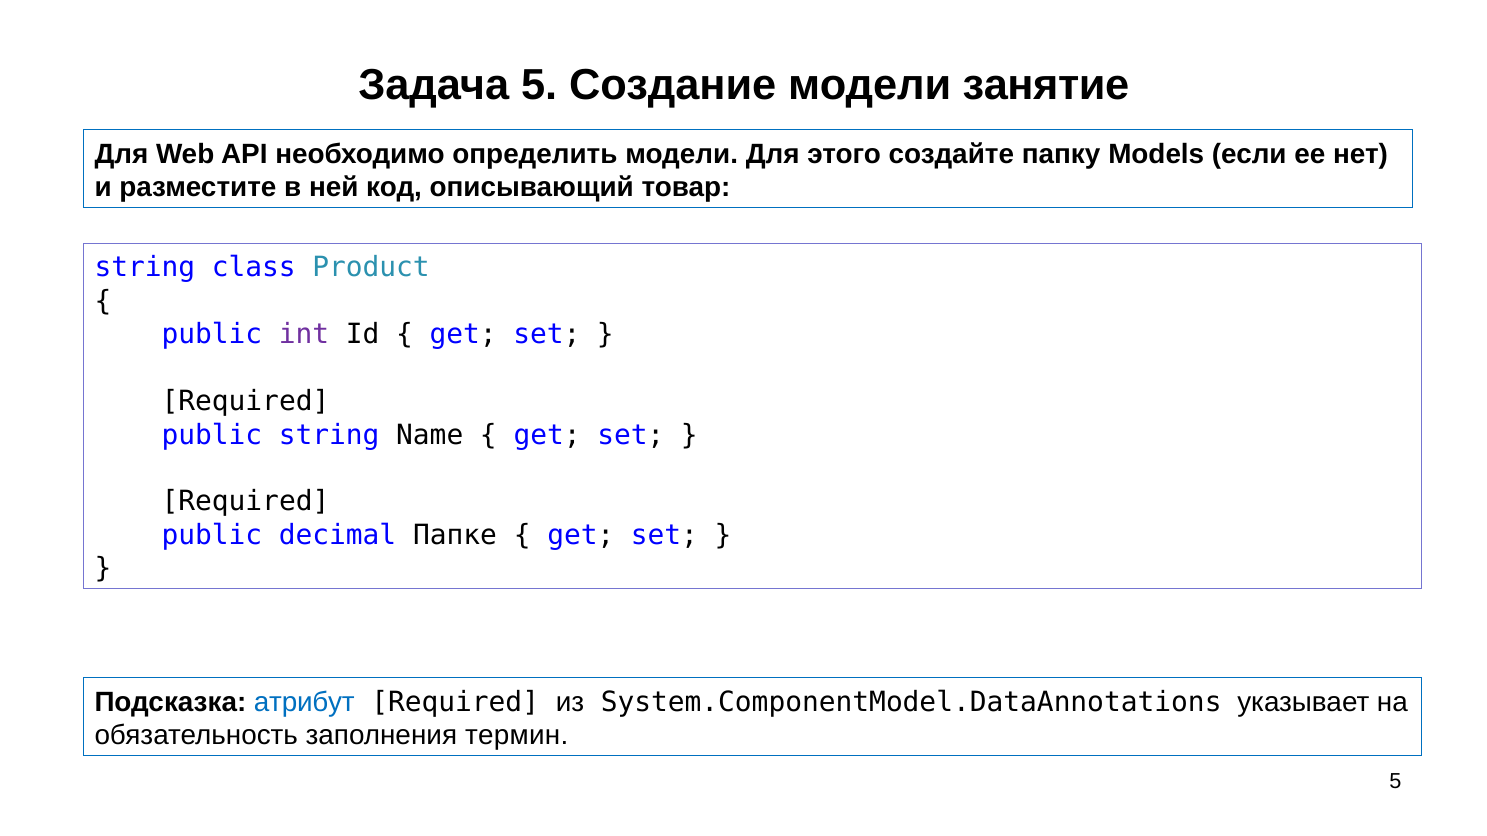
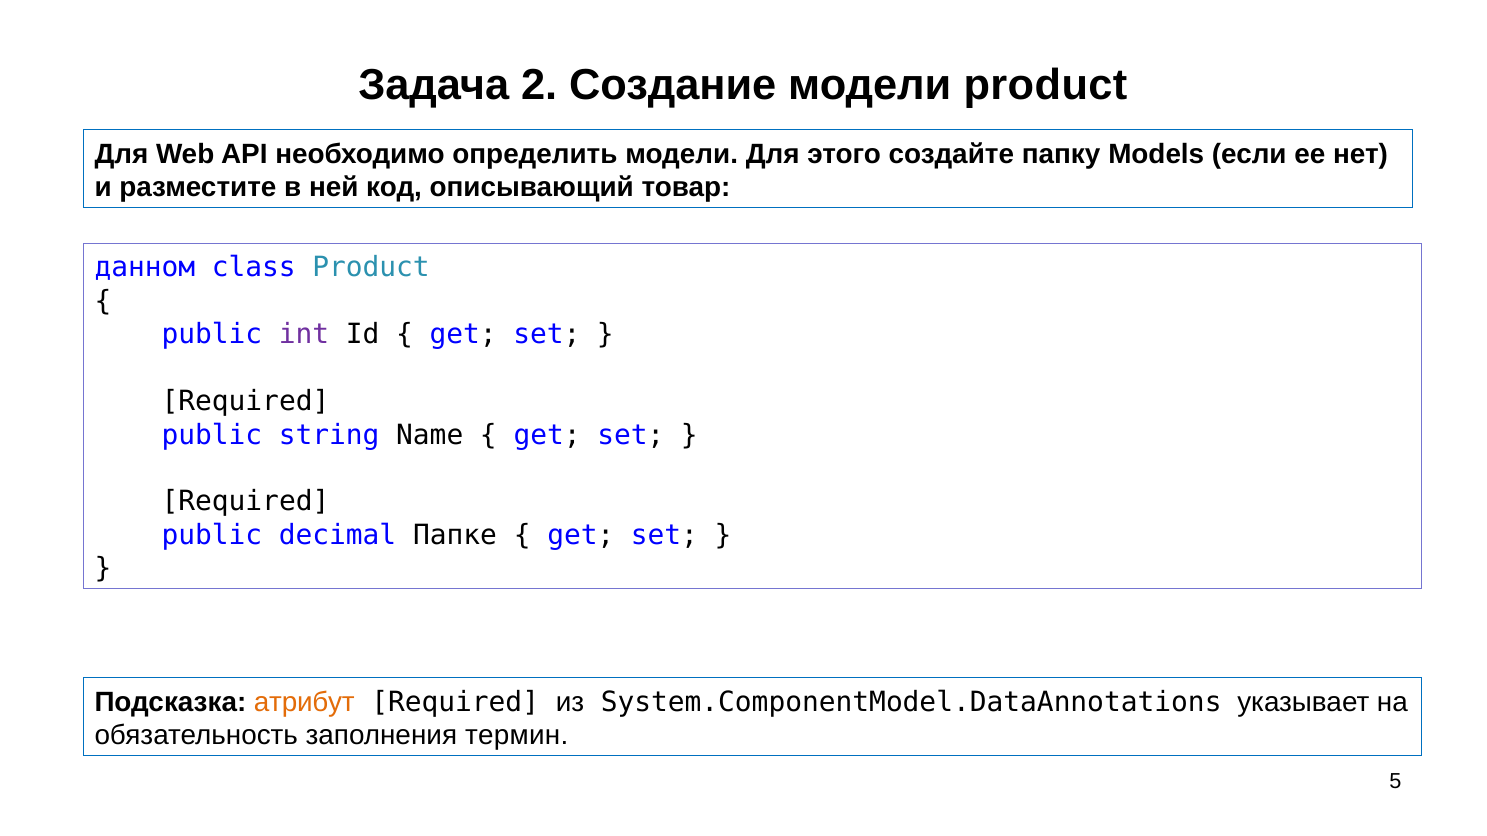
Задача 5: 5 -> 2 (539, 85)
модели занятие: занятие -> product (1045, 85)
string: string -> данном (145, 268)
атрибут colour: blue -> orange (304, 702)
